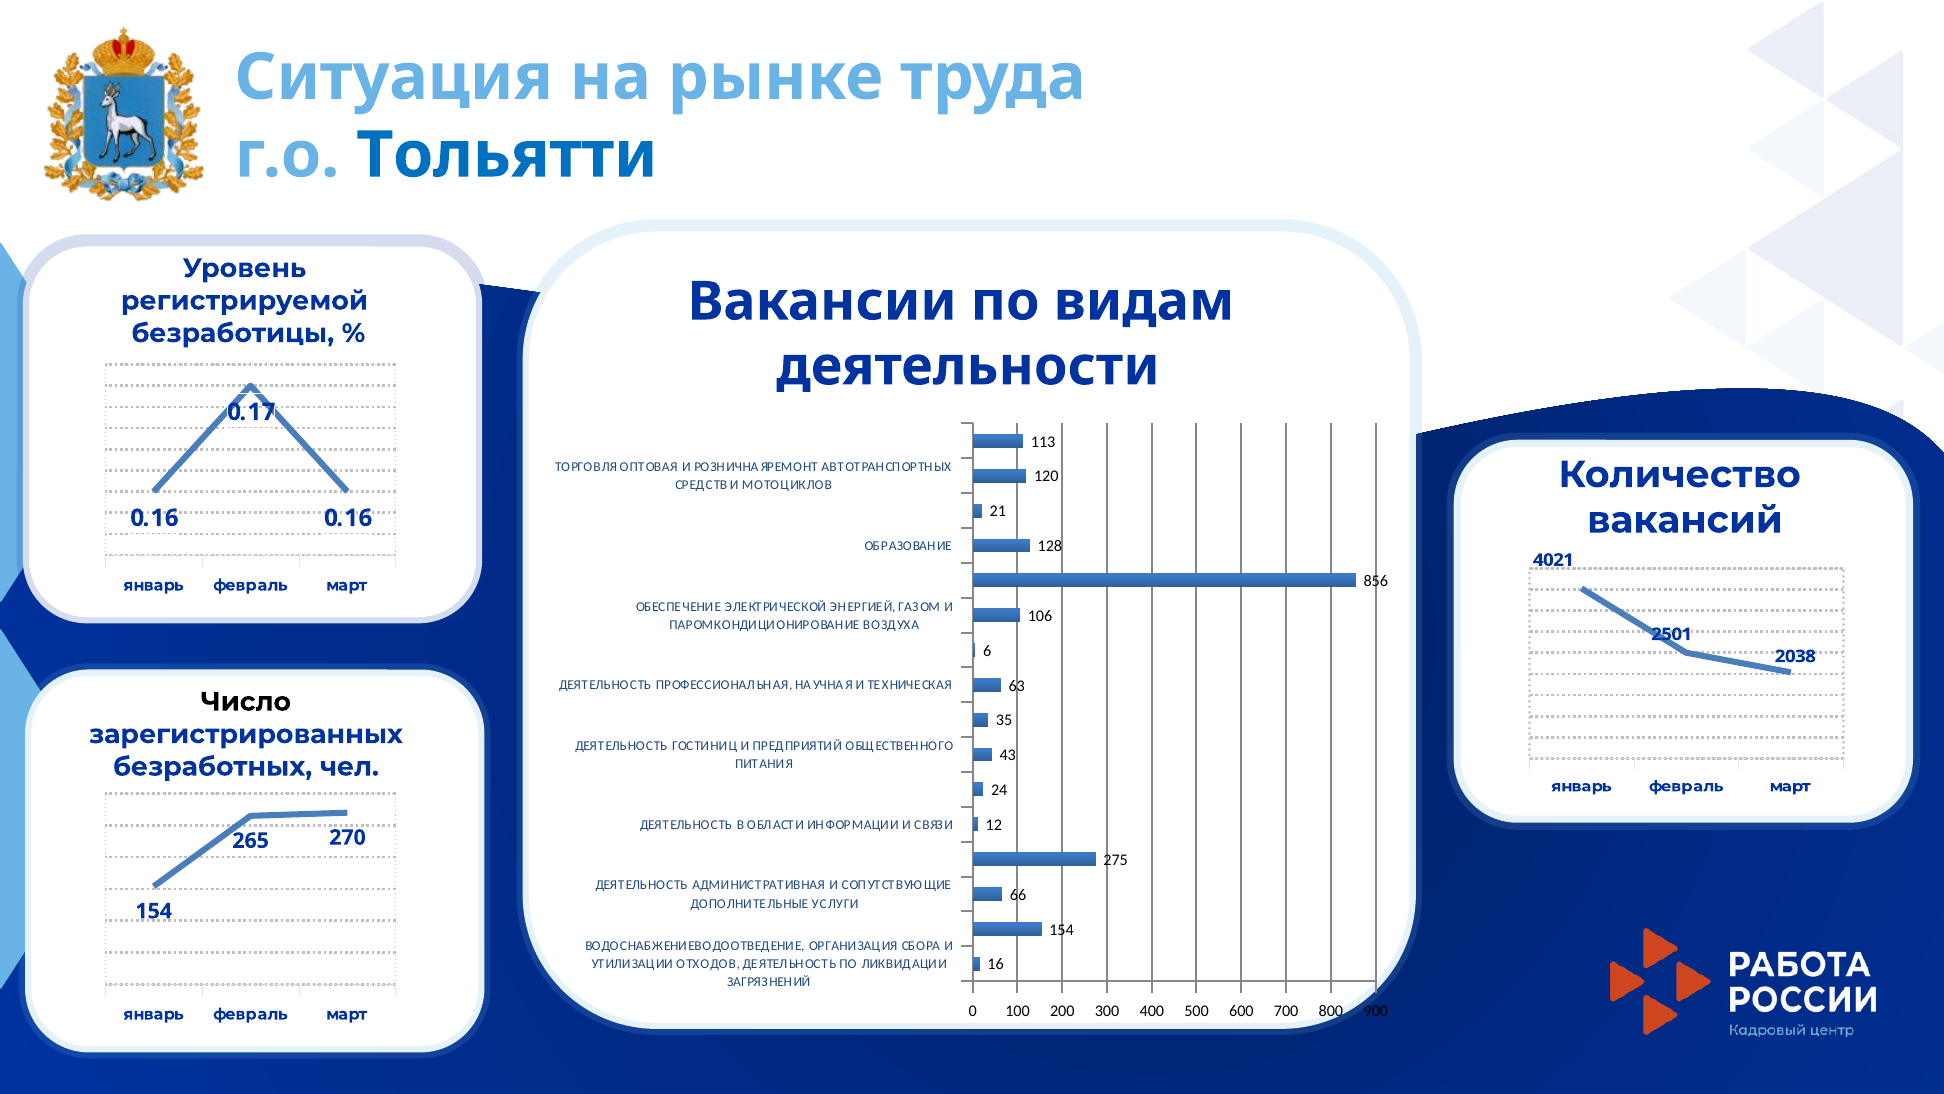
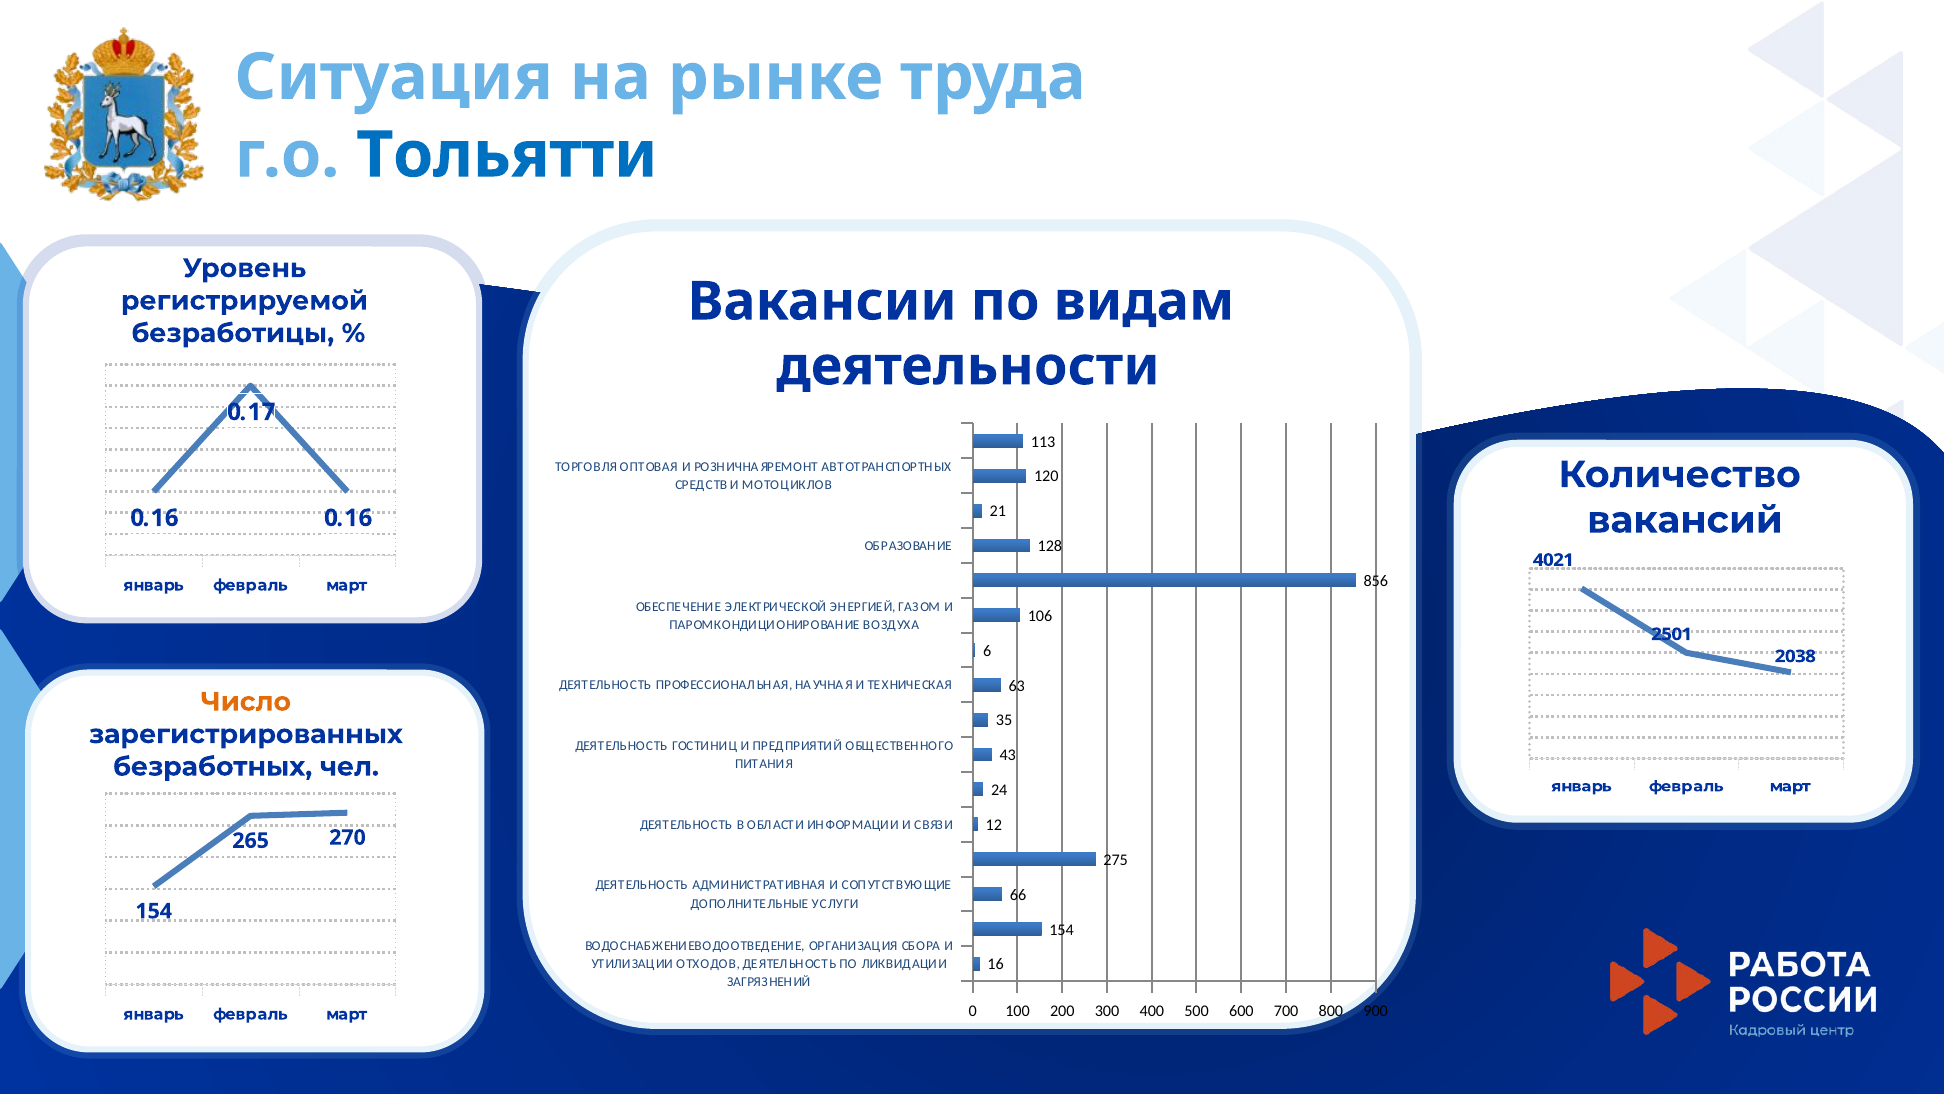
Число colour: black -> orange (246, 701)
